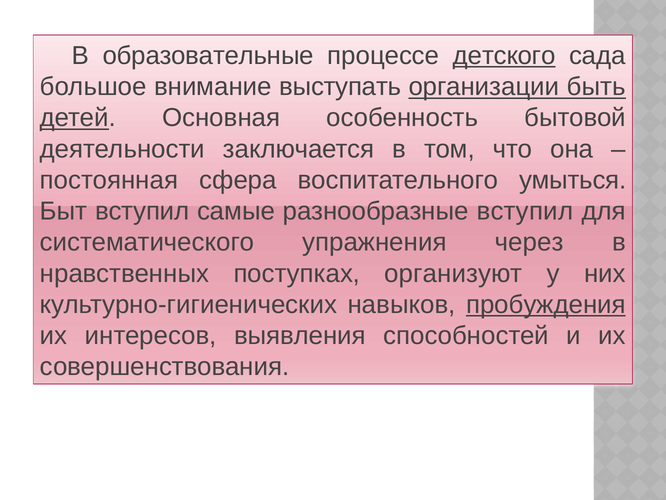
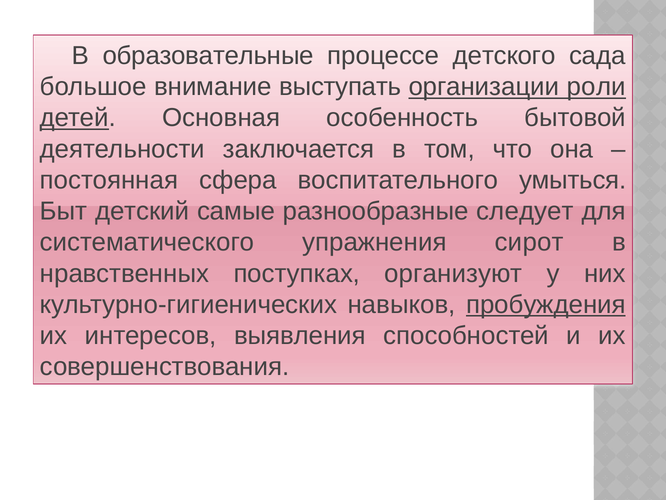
детского underline: present -> none (504, 56)
быть: быть -> роли (596, 87)
Быт вступил: вступил -> детский (142, 211)
разнообразные вступил: вступил -> следует (525, 211)
через: через -> сирот (529, 242)
